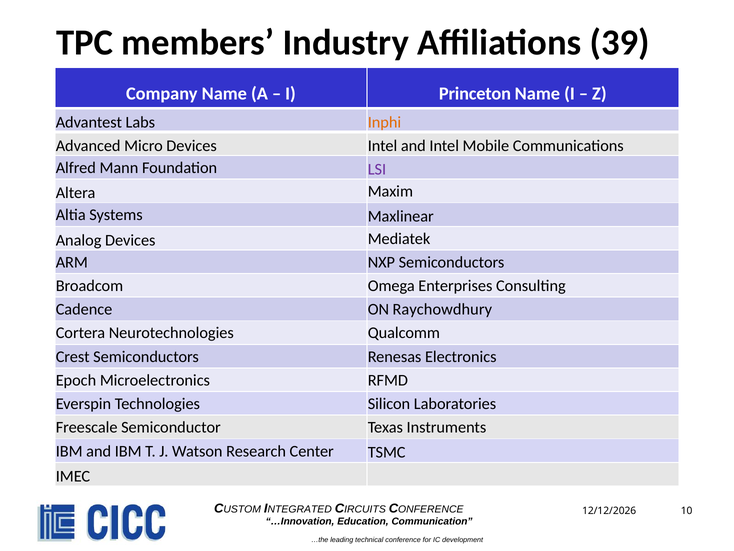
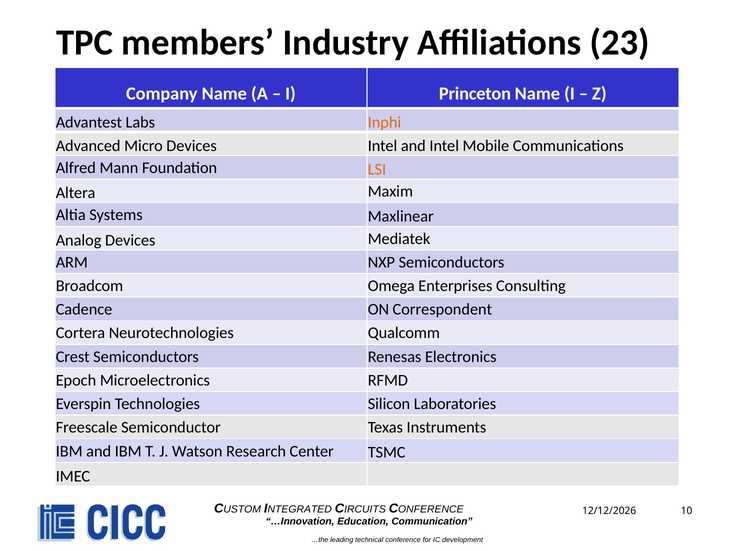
39: 39 -> 23 (620, 42)
LSI colour: purple -> orange (377, 169)
Raychowdhury: Raychowdhury -> Correspondent (442, 309)
